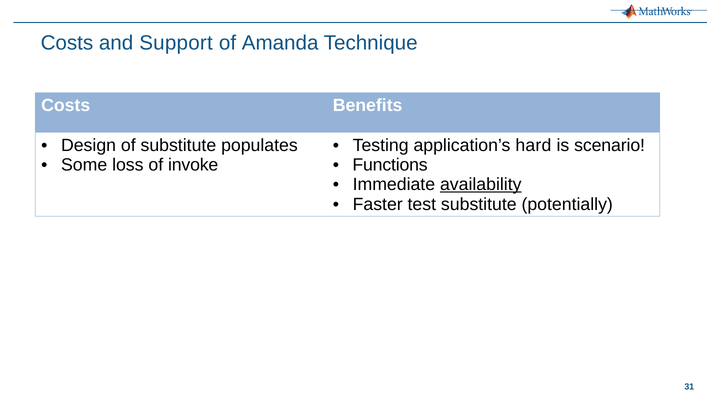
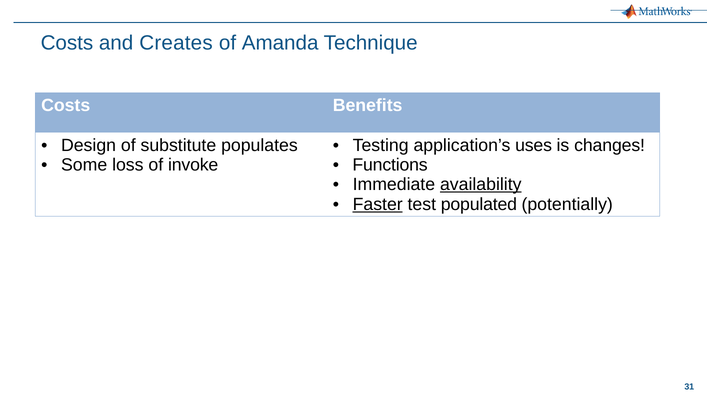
Support: Support -> Creates (176, 43)
hard: hard -> uses (534, 145)
scenario: scenario -> changes (610, 145)
Faster underline: none -> present (378, 205)
test substitute: substitute -> populated (479, 205)
